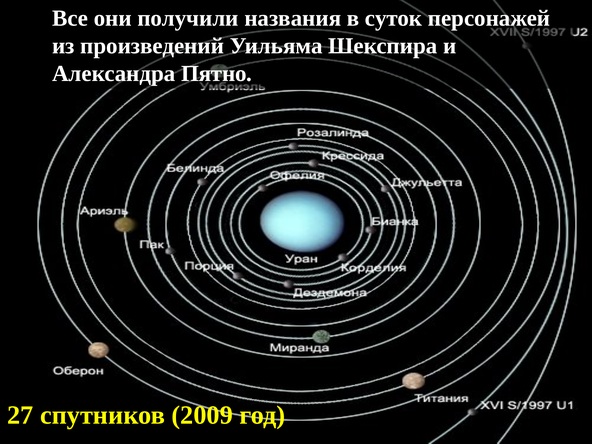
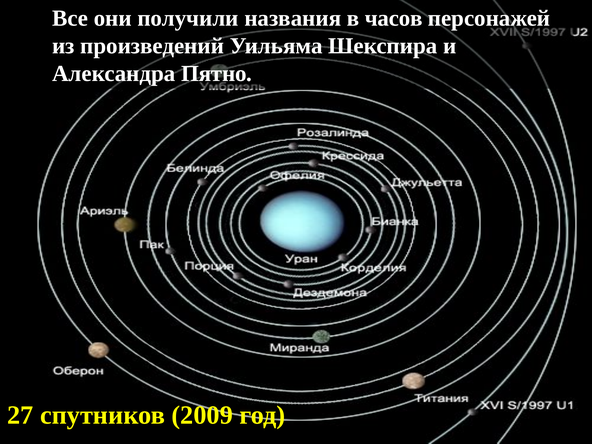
суток: суток -> часов (394, 18)
